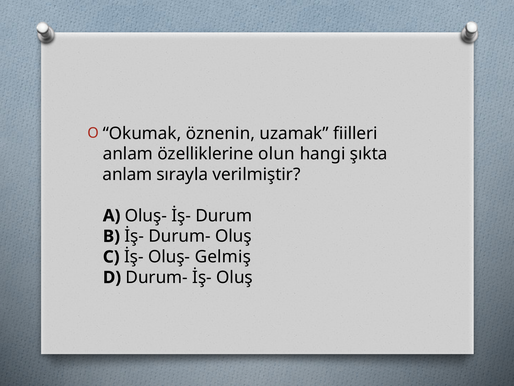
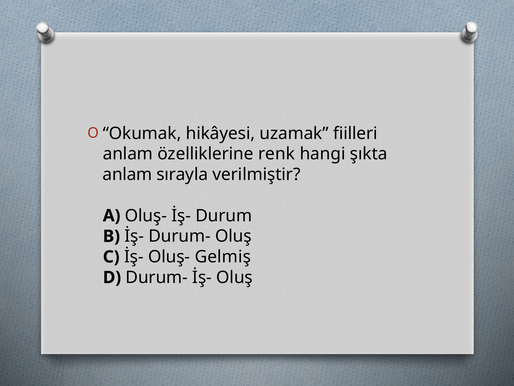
öznenin: öznenin -> hikâyesi (220, 133)
olun: olun -> renk (277, 154)
